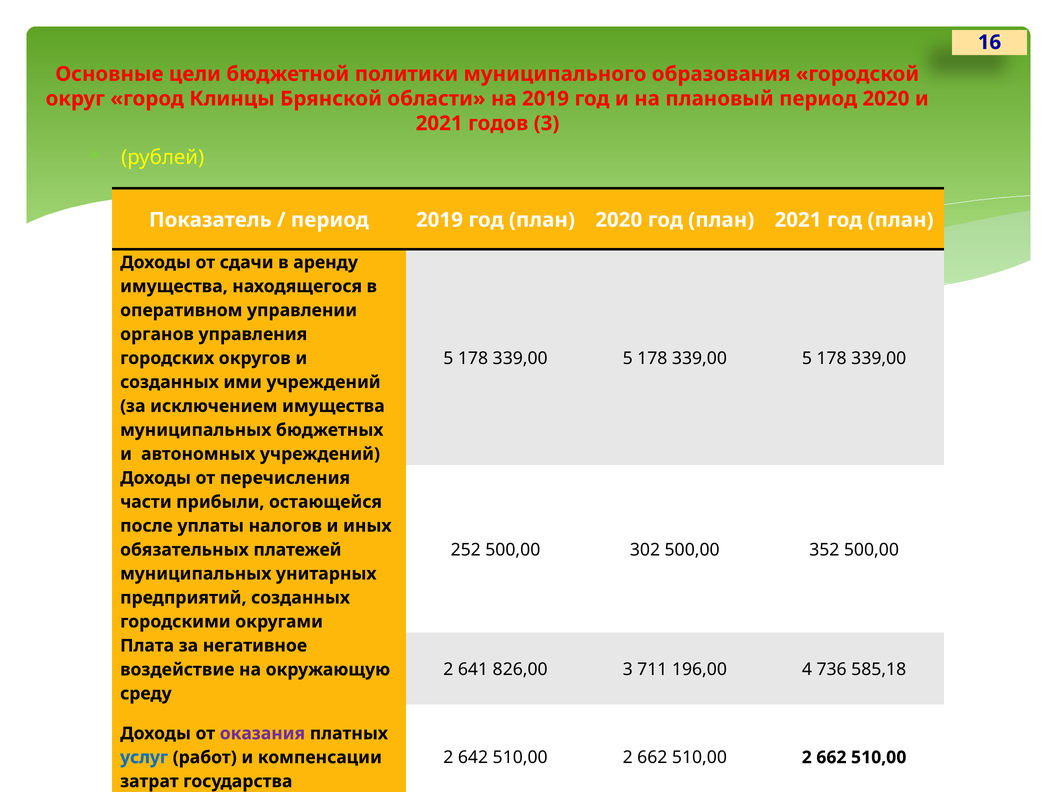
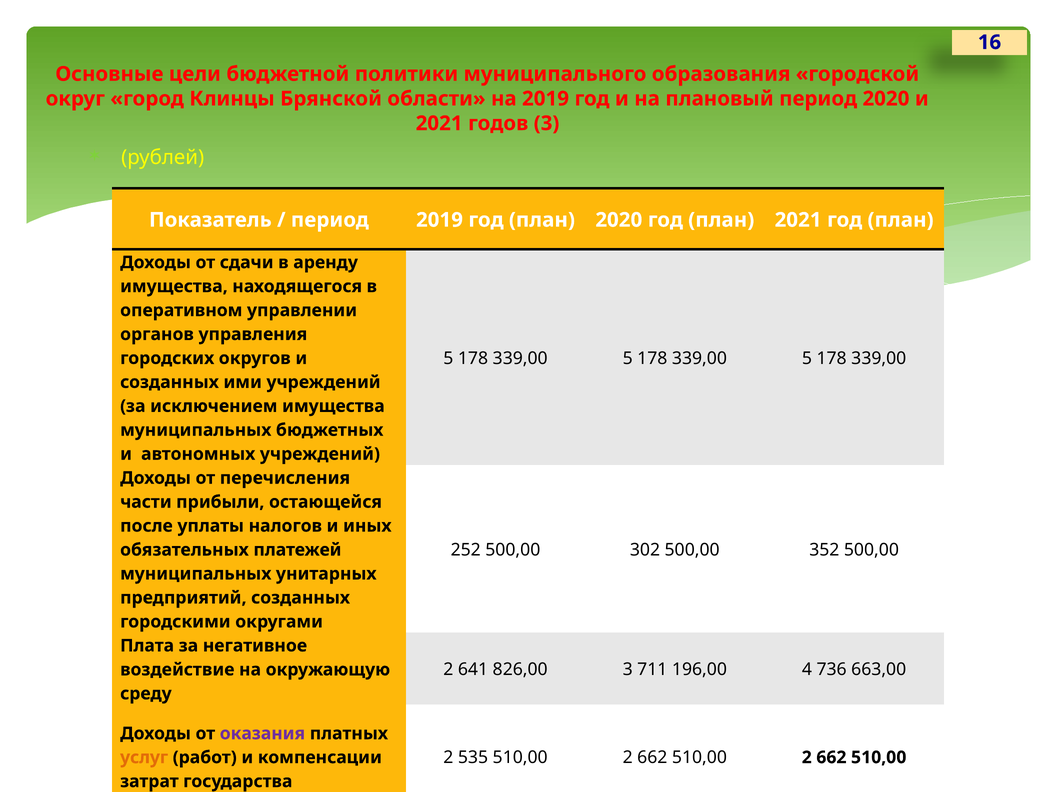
585,18: 585,18 -> 663,00 (879, 670)
642: 642 -> 535 (473, 757)
услуг colour: blue -> orange (144, 757)
